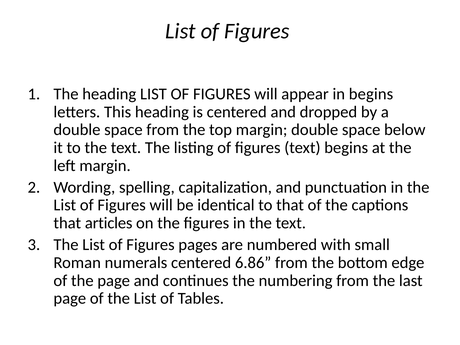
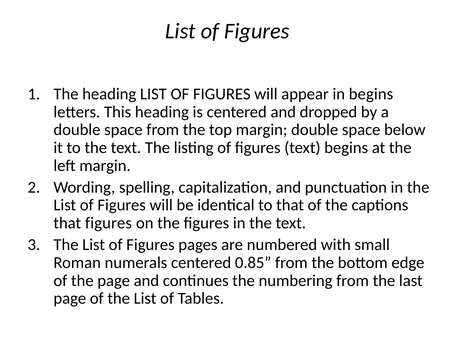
that articles: articles -> figures (109, 223)
6.86: 6.86 -> 0.85 (253, 263)
